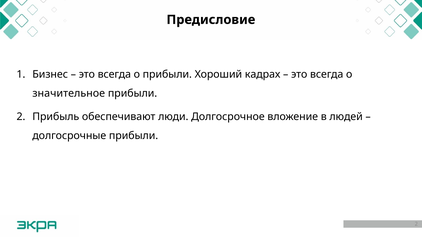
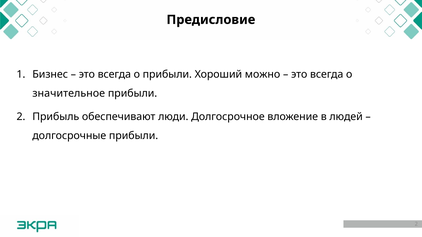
кадрах: кадрах -> можно (263, 74)
